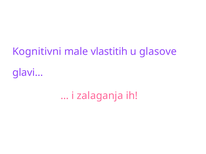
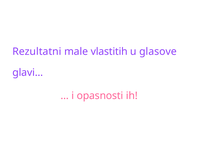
Kognitivni: Kognitivni -> Rezultatni (37, 52)
zalaganja: zalaganja -> opasnosti (100, 96)
